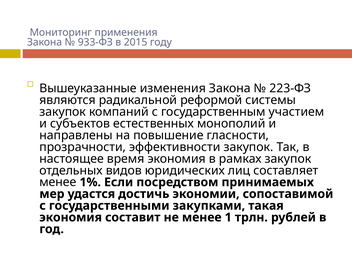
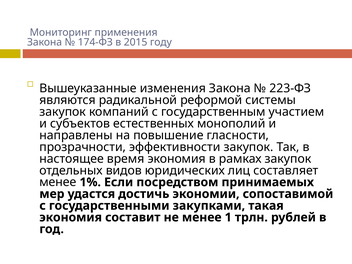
933-ФЗ: 933-ФЗ -> 174-ФЗ (95, 42)
